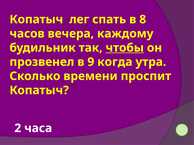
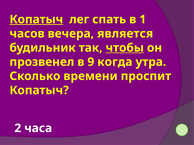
Копатыч underline: none -> present (36, 19)
8: 8 -> 1 (143, 19)
каждому: каждому -> является (125, 34)
